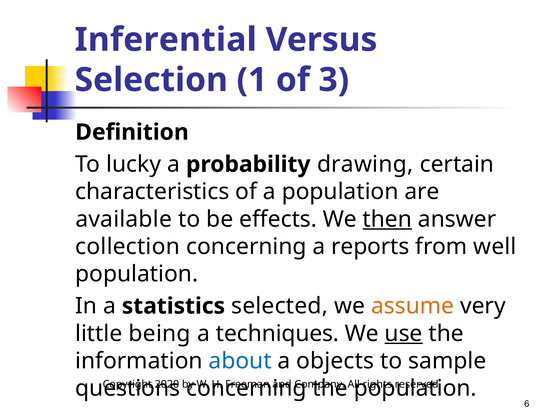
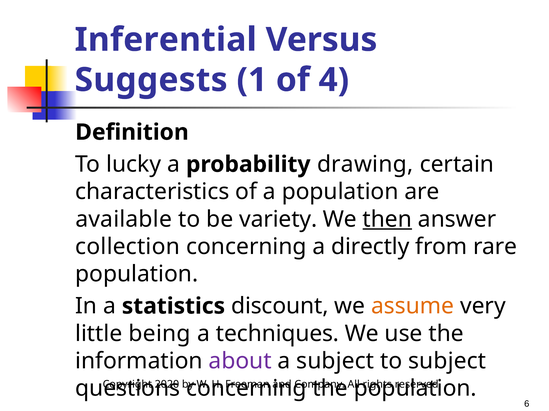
Selection: Selection -> Suggests (151, 80)
3: 3 -> 4 (334, 80)
effects: effects -> variety (278, 220)
reports: reports -> directly (370, 247)
well: well -> rare (495, 247)
selected: selected -> discount (280, 307)
use underline: present -> none (404, 334)
about colour: blue -> purple (240, 362)
a objects: objects -> subject (335, 362)
to sample: sample -> subject (447, 362)
